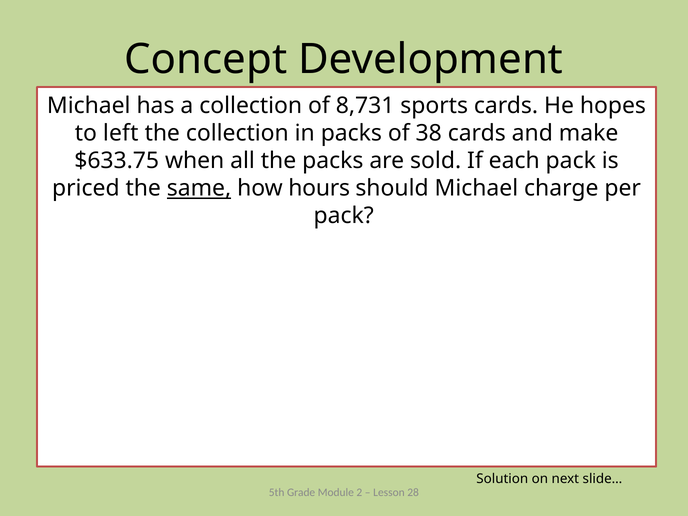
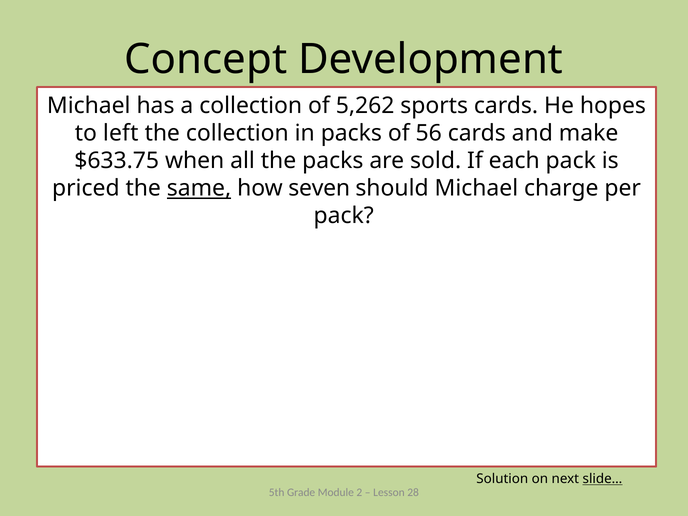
8,731: 8,731 -> 5,262 (365, 106)
38: 38 -> 56 (429, 133)
hours: hours -> seven (319, 188)
slide… underline: none -> present (602, 479)
